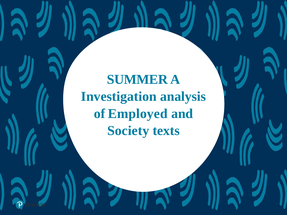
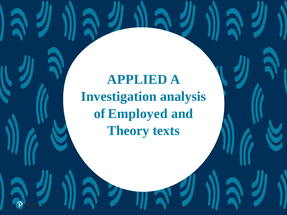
SUMMER: SUMMER -> APPLIED (137, 80)
Society: Society -> Theory (128, 131)
